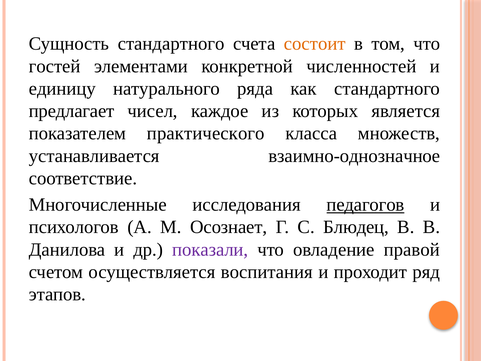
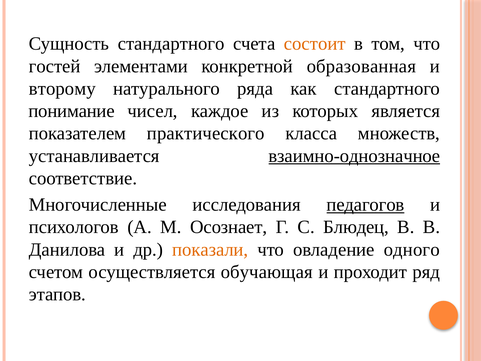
численностей: численностей -> образованная (361, 66)
единицу: единицу -> второму (62, 89)
предлагает: предлагает -> понимание (72, 111)
взаимно-однозначное underline: none -> present (354, 156)
показали colour: purple -> orange (210, 249)
правой: правой -> одного (412, 249)
воспитания: воспитания -> обучающая (267, 272)
